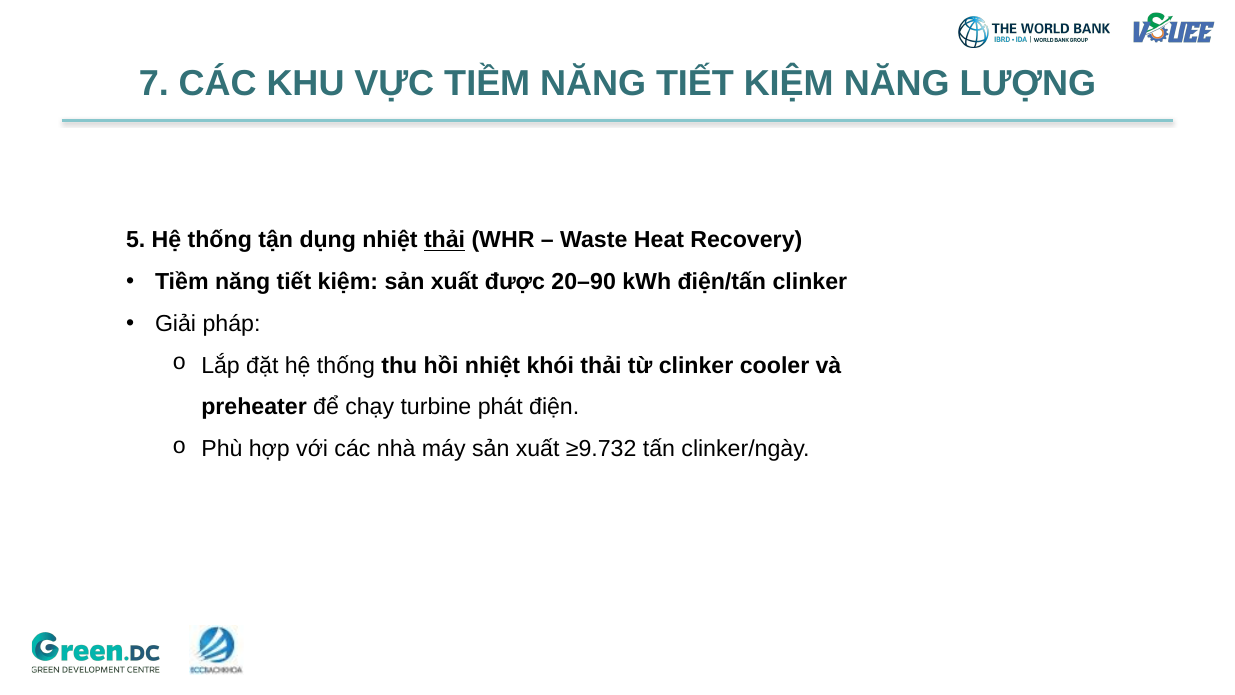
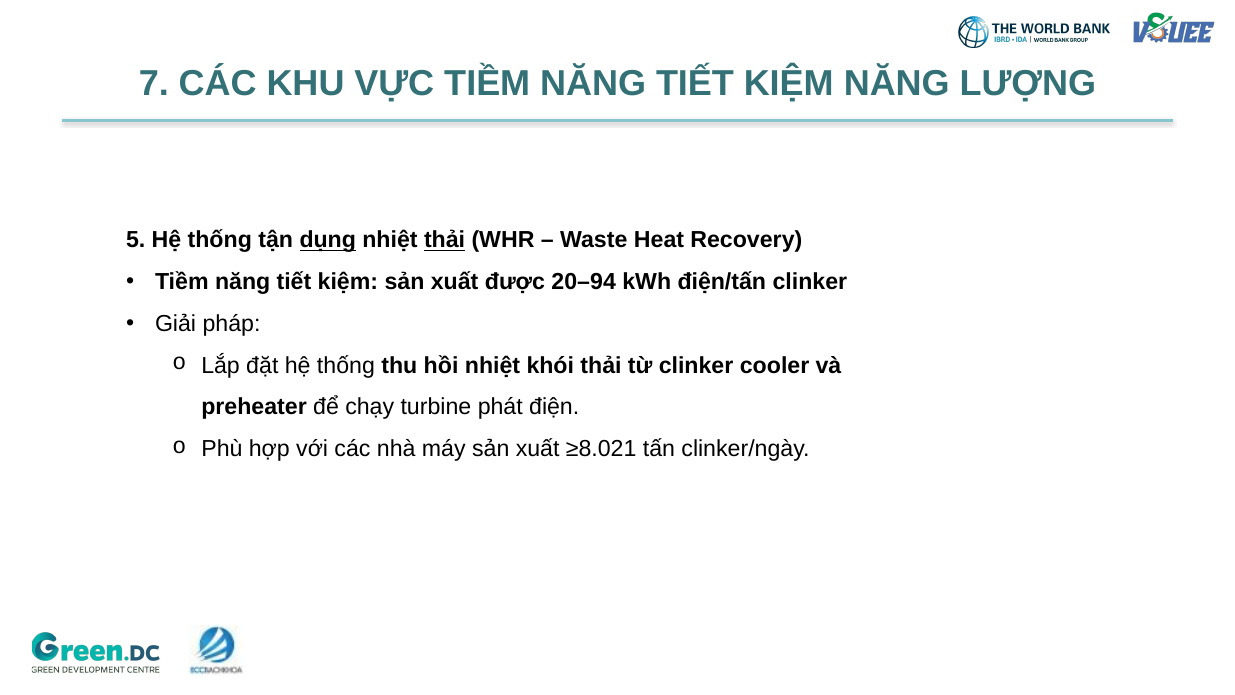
dụng underline: none -> present (328, 240)
20–90: 20–90 -> 20–94 (584, 282)
≥9.732: ≥9.732 -> ≥8.021 (601, 449)
